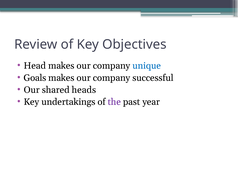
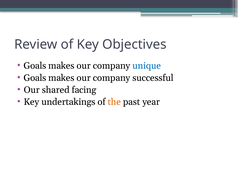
Head: Head -> Goals (35, 66)
heads: heads -> facing (84, 90)
the colour: purple -> orange (114, 102)
